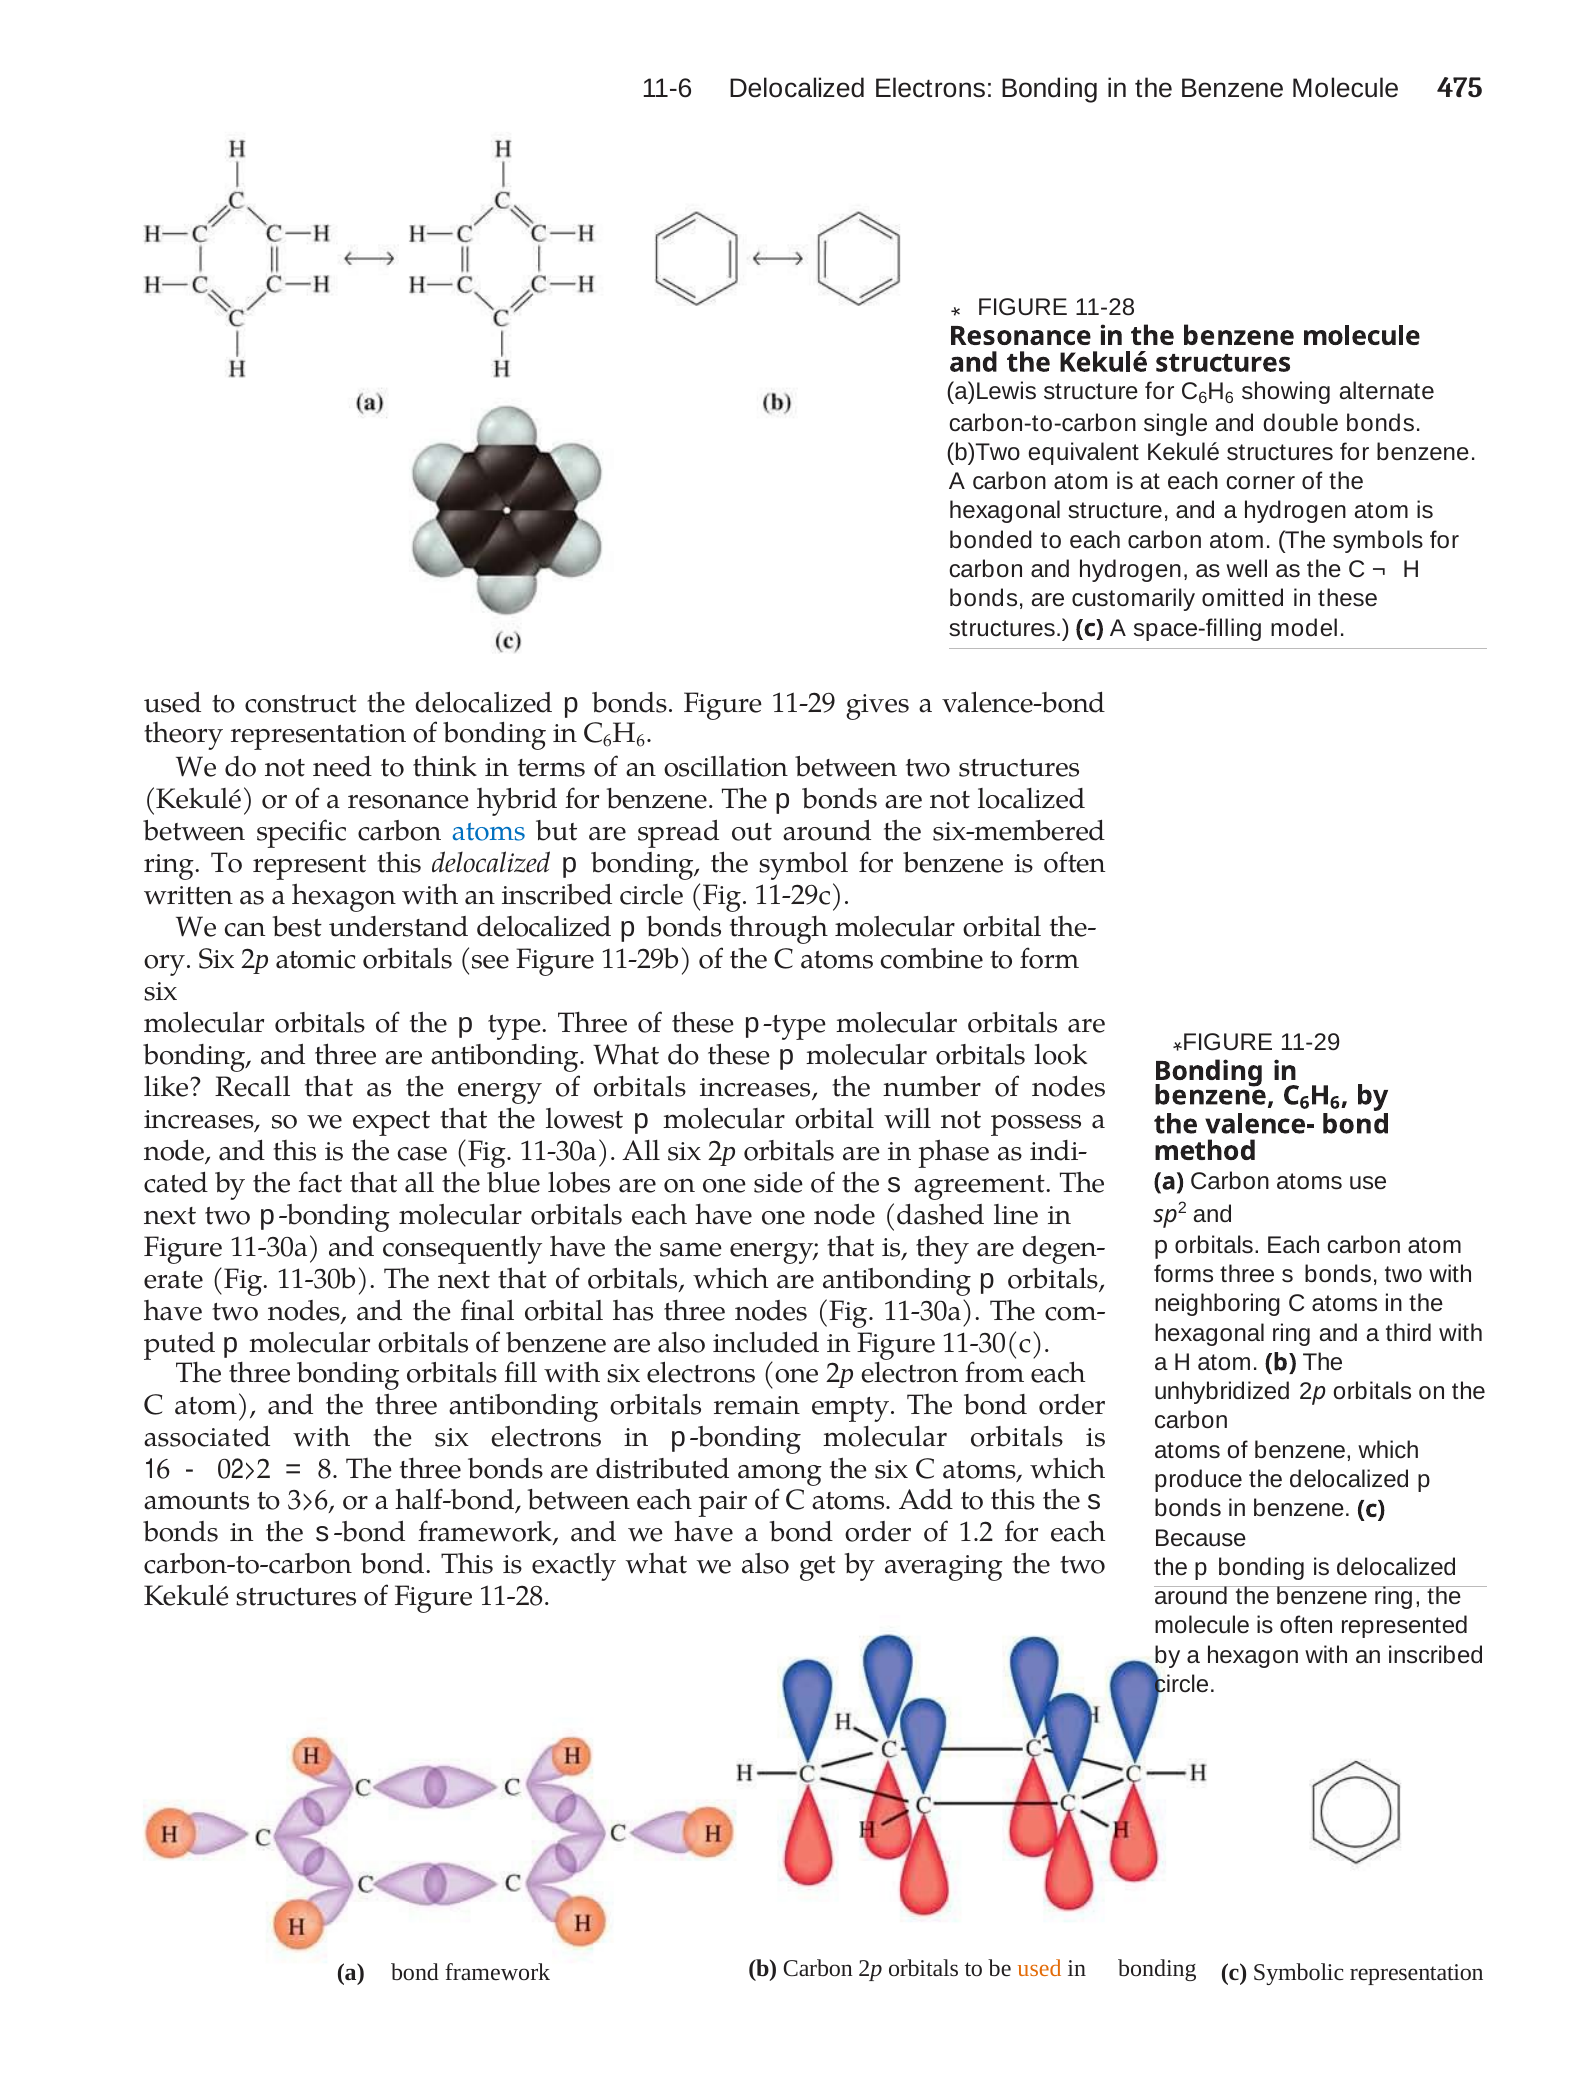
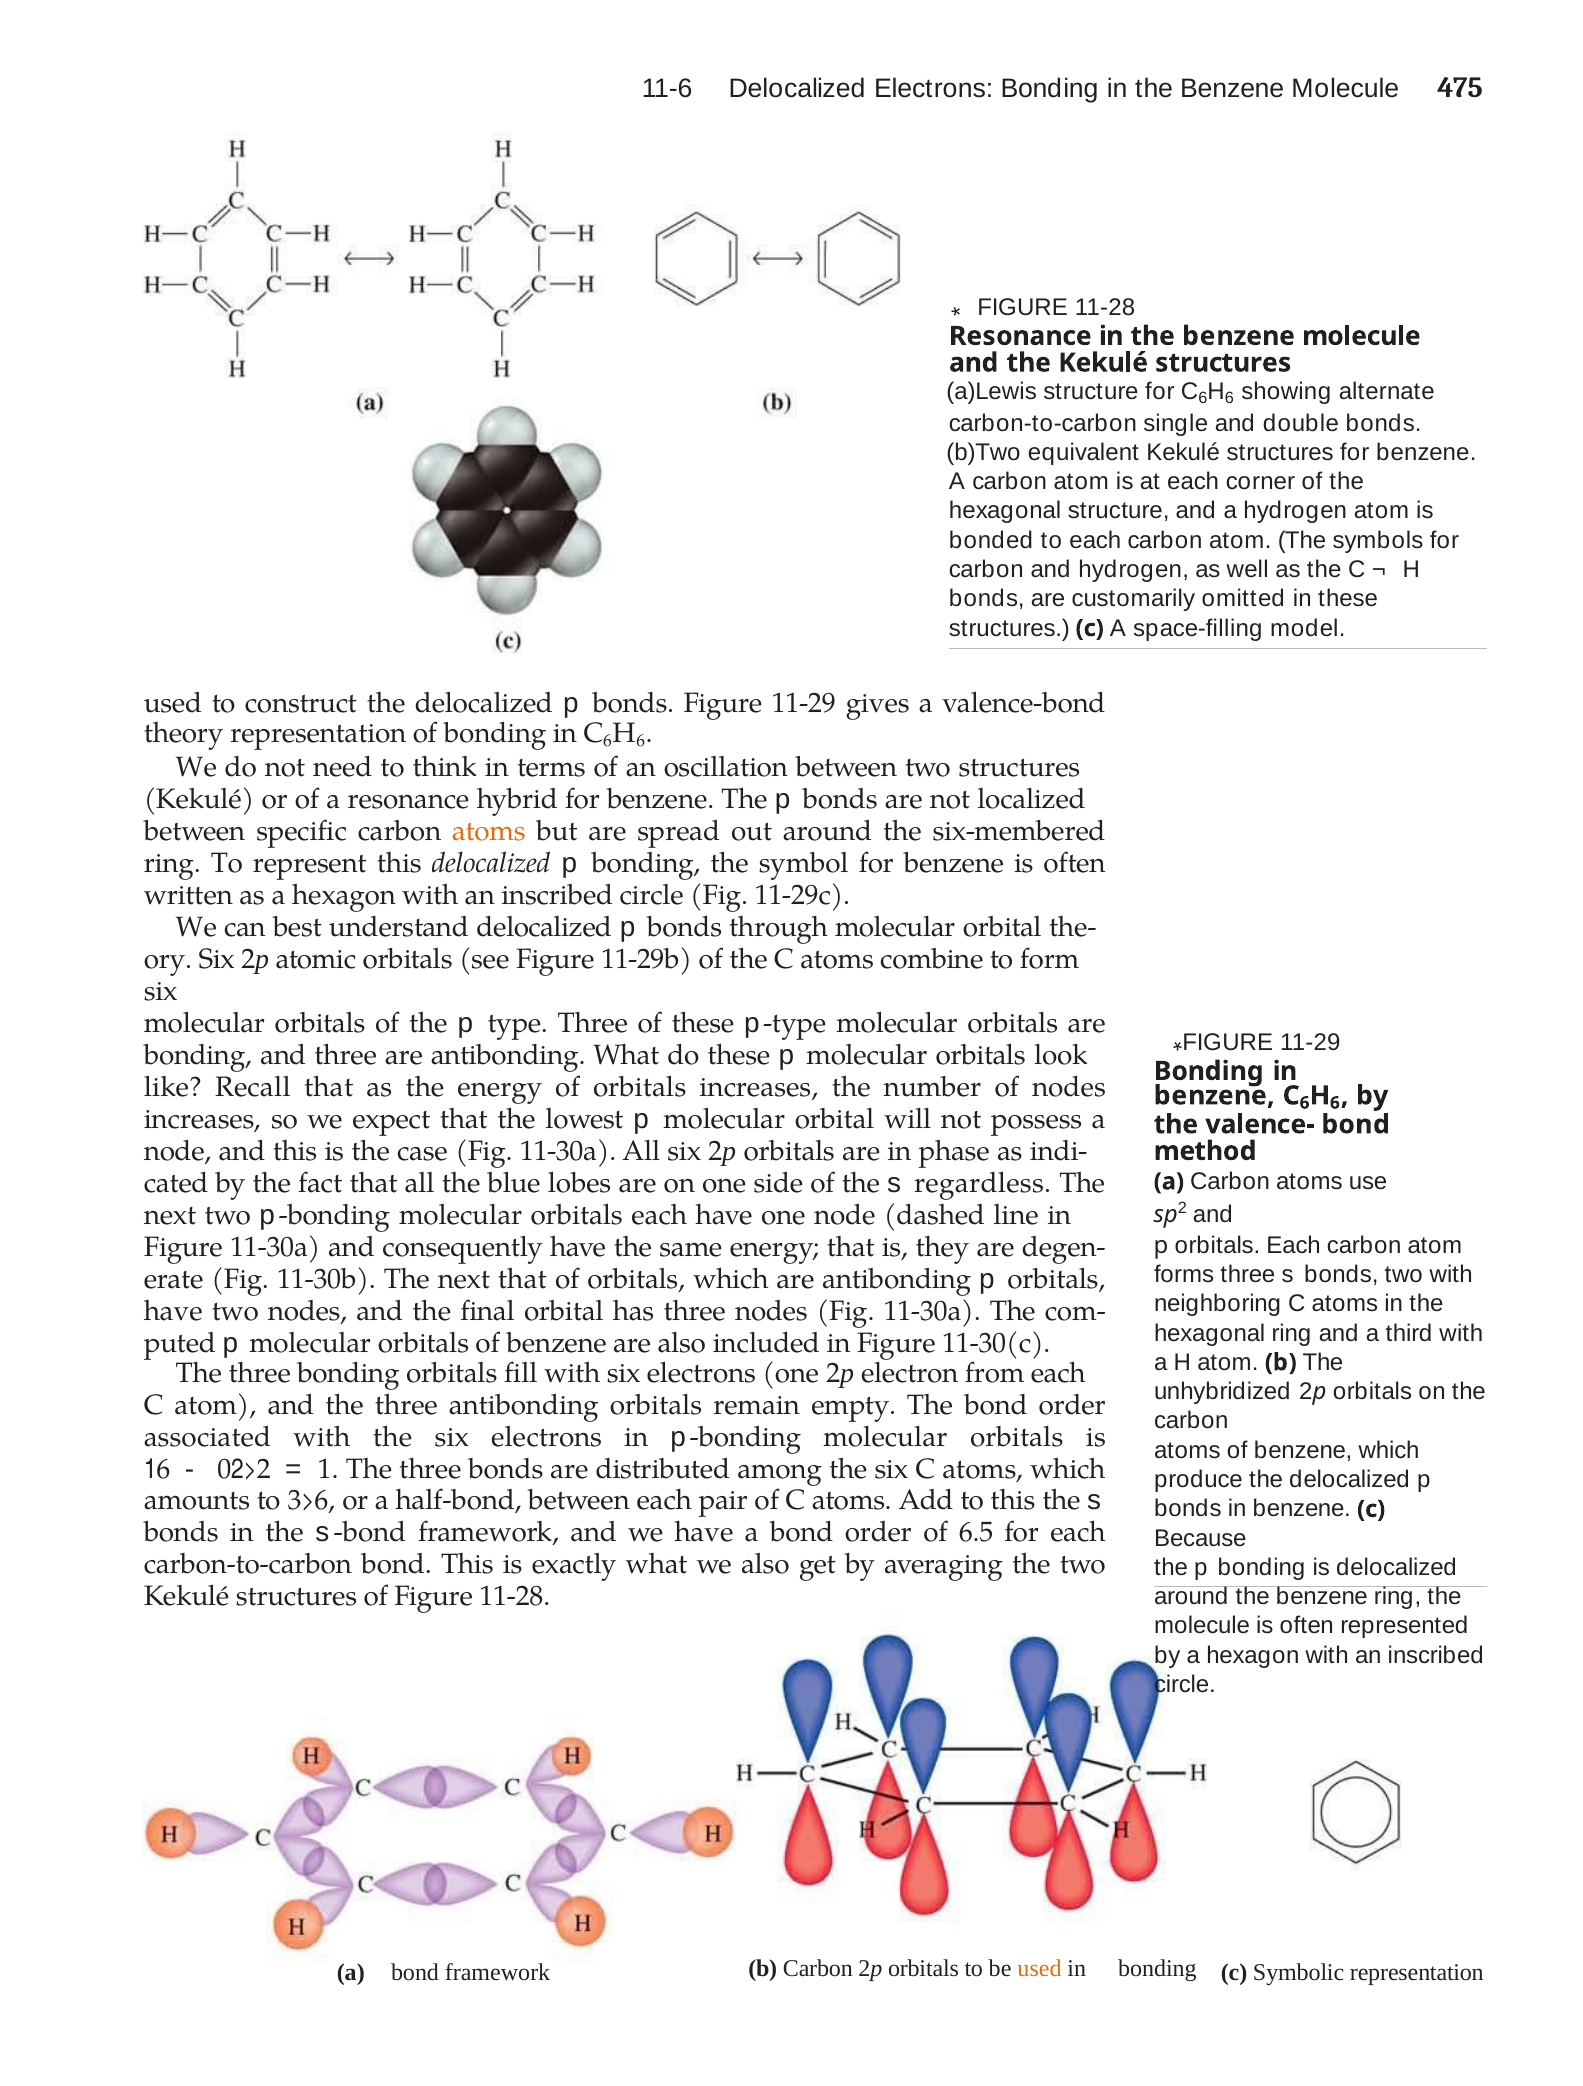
atoms colour: blue -> orange (489, 832)
agreement: agreement -> regardless (983, 1183)
8: 8 -> 1 (328, 1469)
1.2: 1.2 -> 6.5 (976, 1533)
